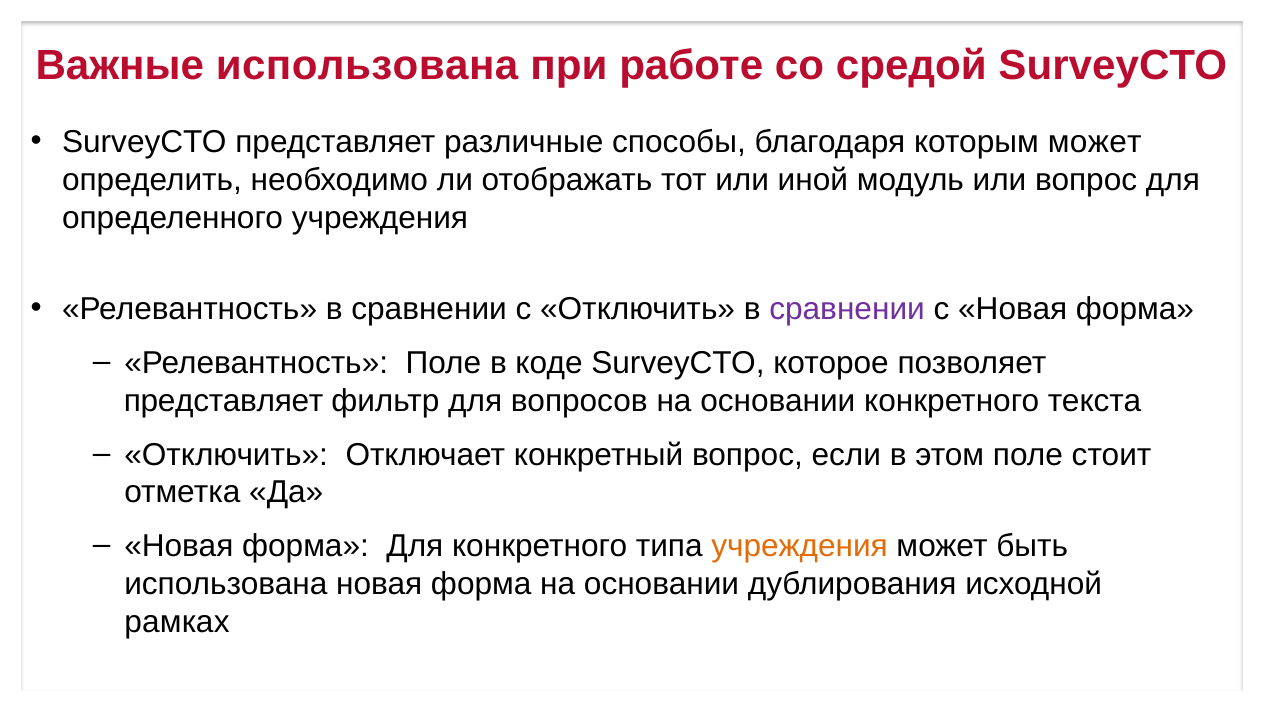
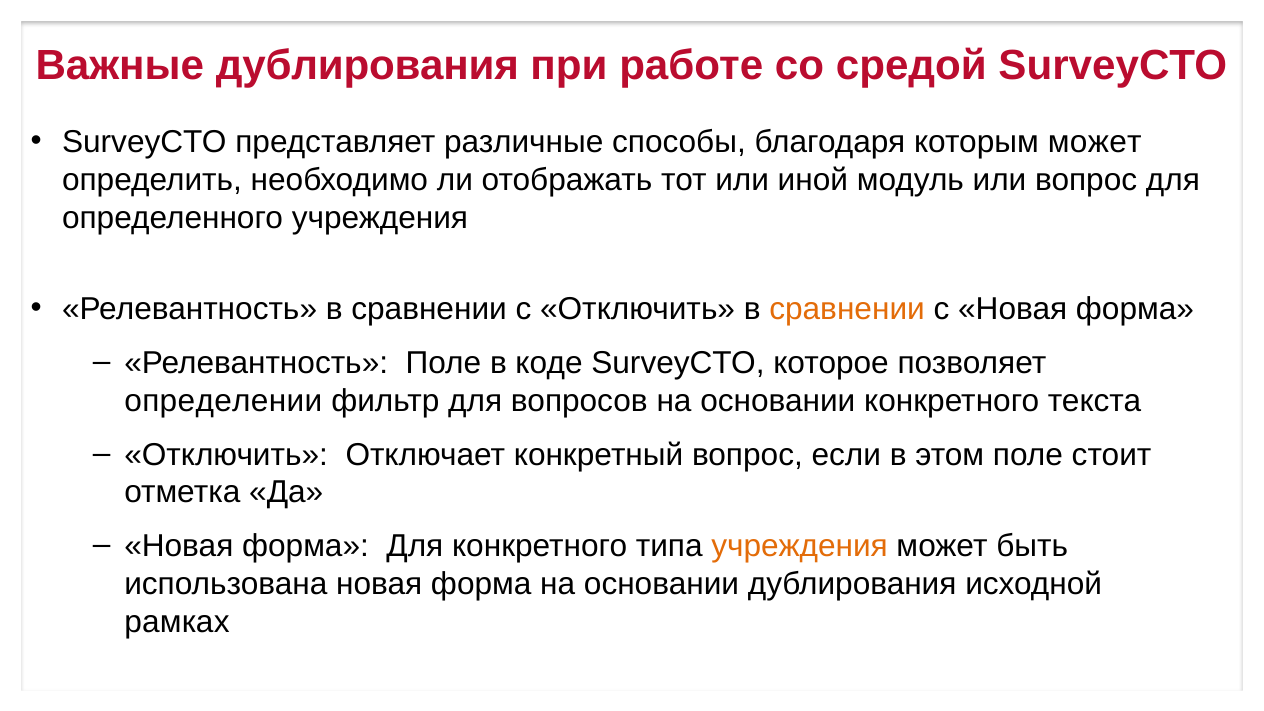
Важные использована: использована -> дублирования (367, 66)
сравнении colour: purple -> orange (847, 309)
представляет: представляет -> определении (223, 401)
